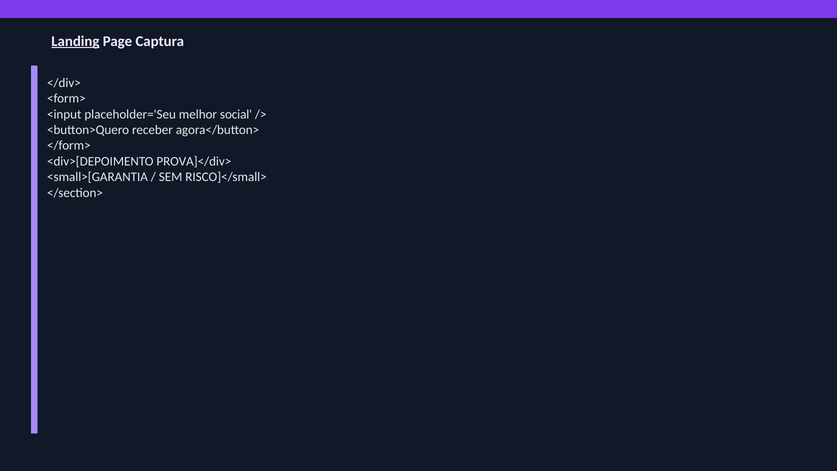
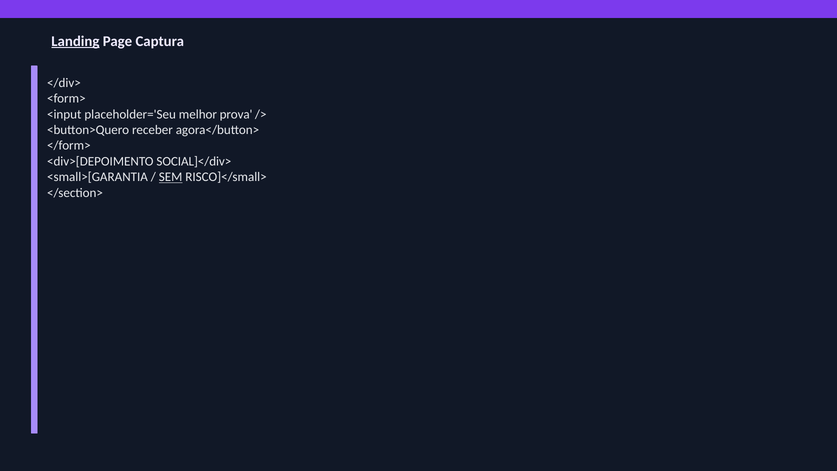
social: social -> prova (236, 114)
PROVA]</div>: PROVA]</div> -> SOCIAL]</div> (194, 161)
SEM underline: none -> present (171, 177)
